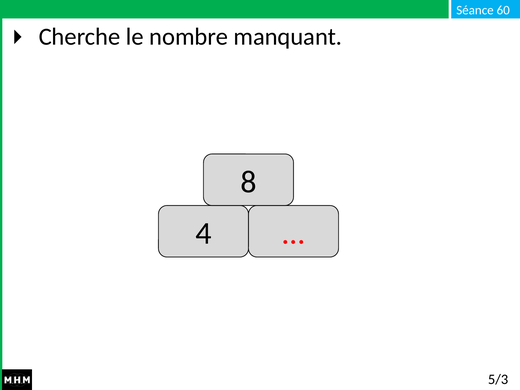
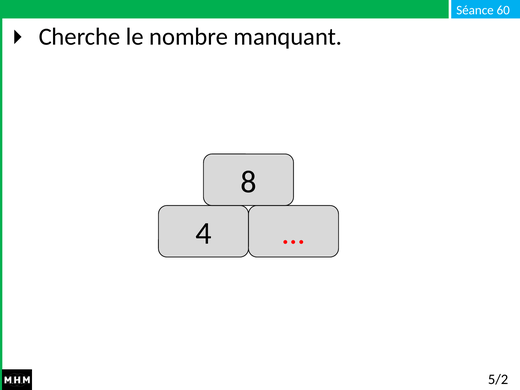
5/3: 5/3 -> 5/2 (498, 379)
